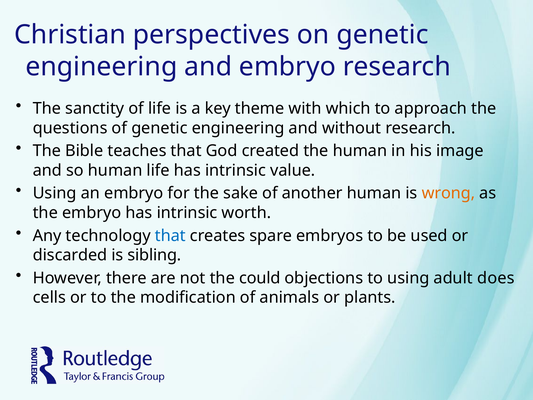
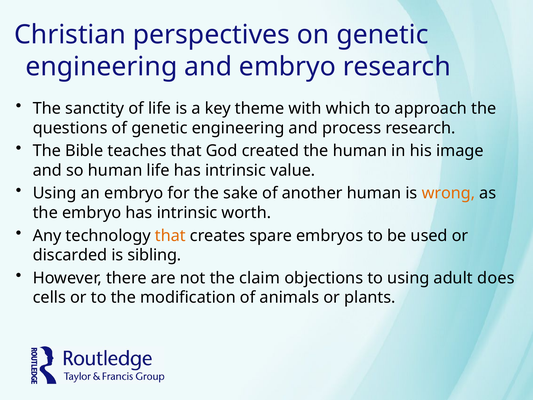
without: without -> process (352, 128)
that colour: blue -> orange (170, 235)
could: could -> claim (260, 278)
